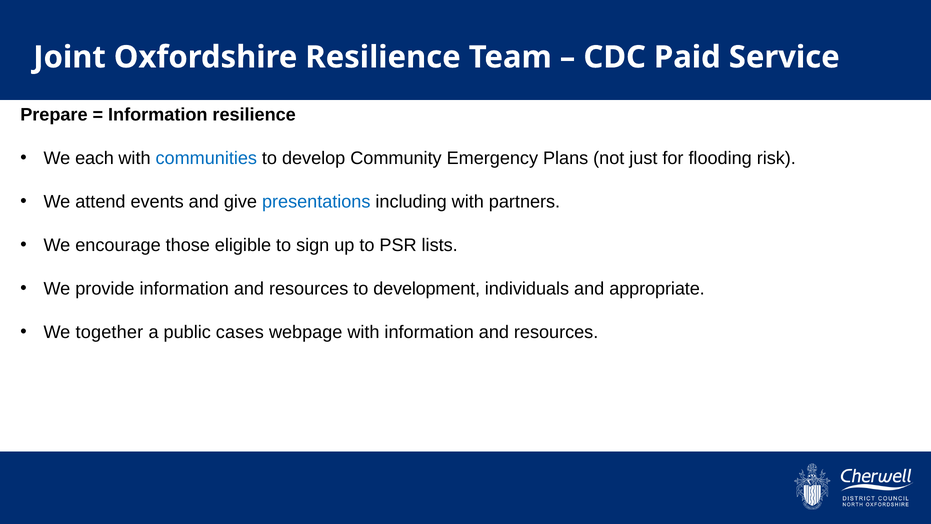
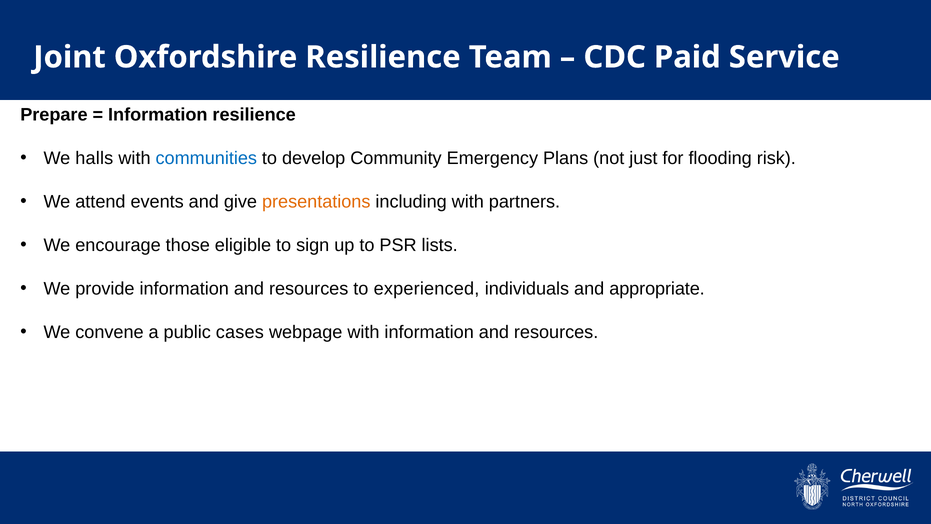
each: each -> halls (94, 158)
presentations colour: blue -> orange (316, 201)
development: development -> experienced (427, 288)
together: together -> convene (109, 332)
